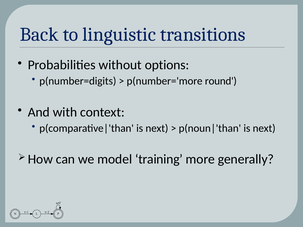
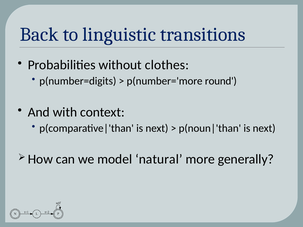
options: options -> clothes (167, 65)
training: training -> natural (159, 159)
